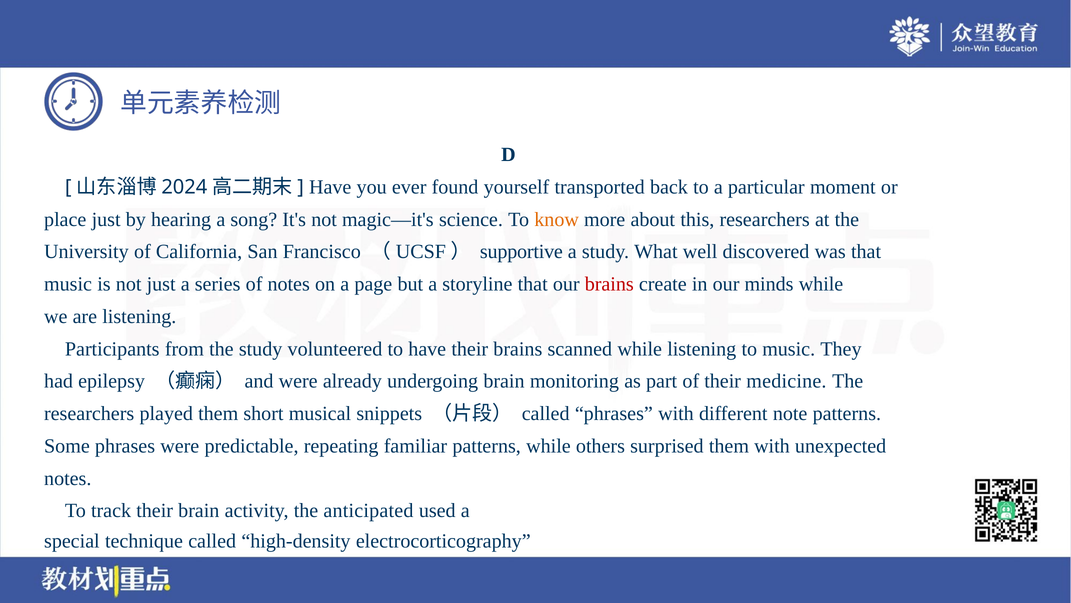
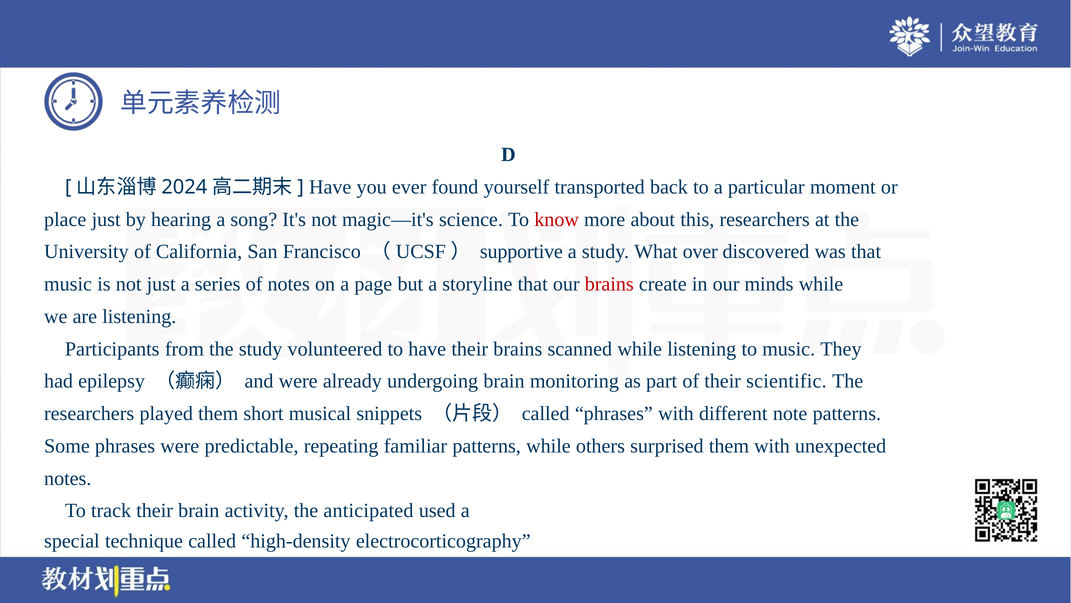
know colour: orange -> red (557, 219)
well: well -> over (700, 252)
medicine: medicine -> scientific (786, 381)
